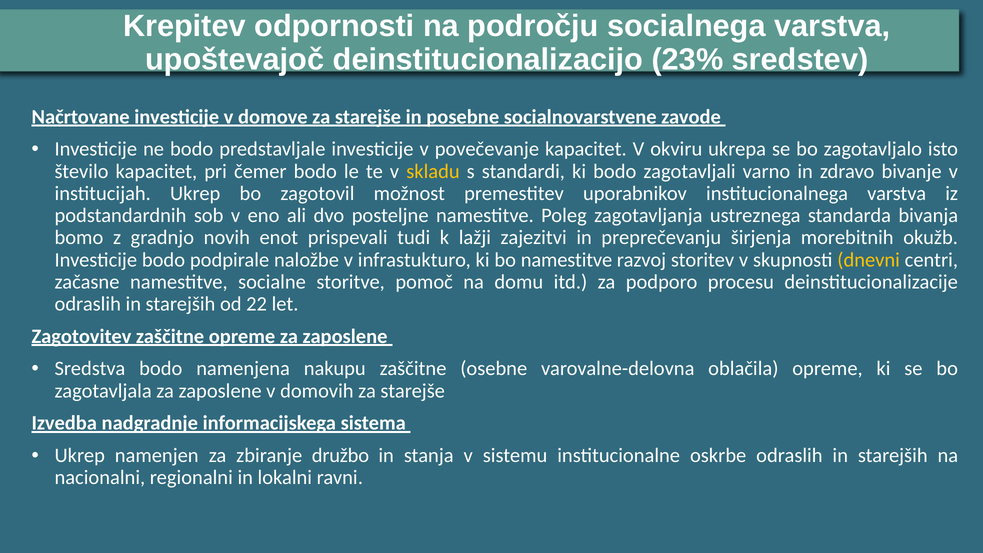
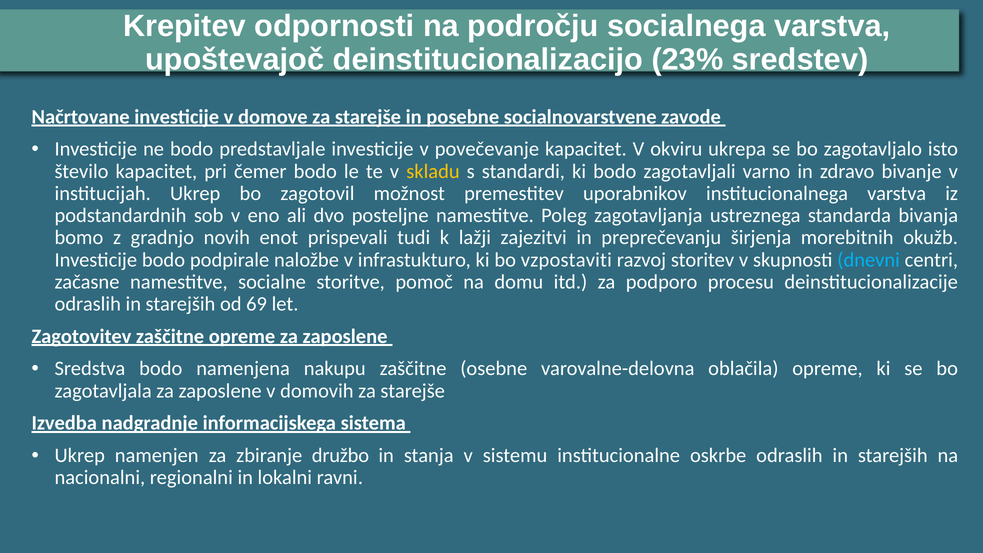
bo namestitve: namestitve -> vzpostaviti (566, 260)
dnevni colour: yellow -> light blue (869, 260)
22: 22 -> 69 (257, 304)
